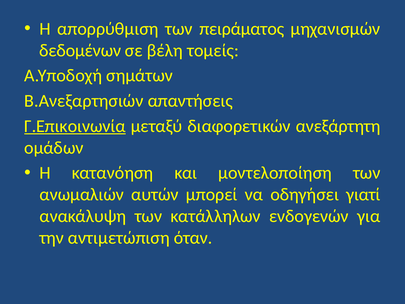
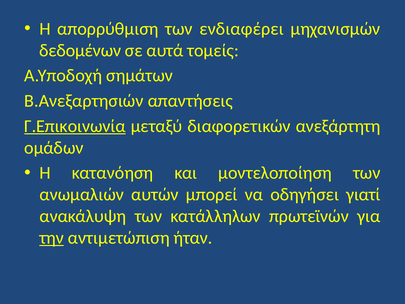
πειράματος: πειράματος -> ενδιαφέρει (242, 29)
βέλη: βέλη -> αυτά (165, 50)
ενδογενών: ενδογενών -> πρωτεϊνών (309, 216)
την underline: none -> present (52, 238)
όταν: όταν -> ήταν (193, 238)
